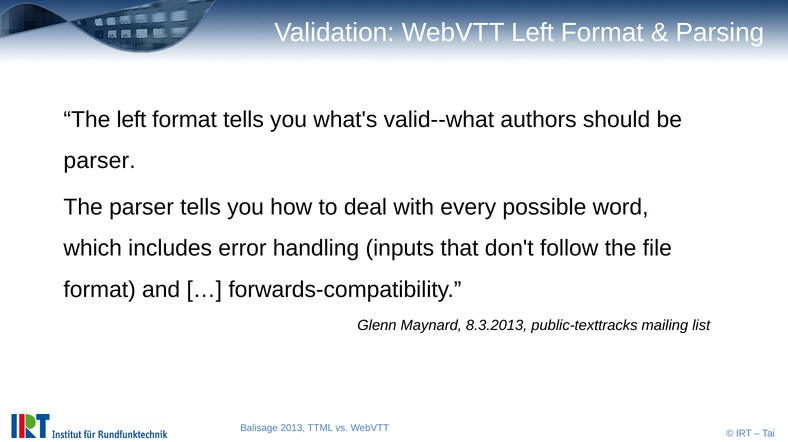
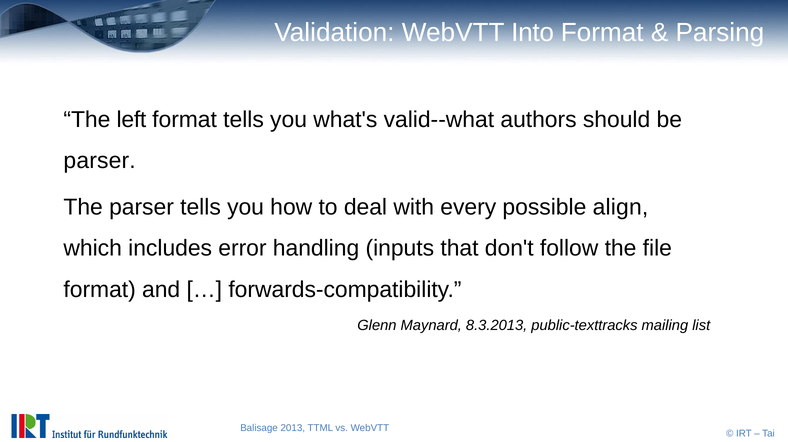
WebVTT Left: Left -> Into (533, 33)
word: word -> align (620, 207)
